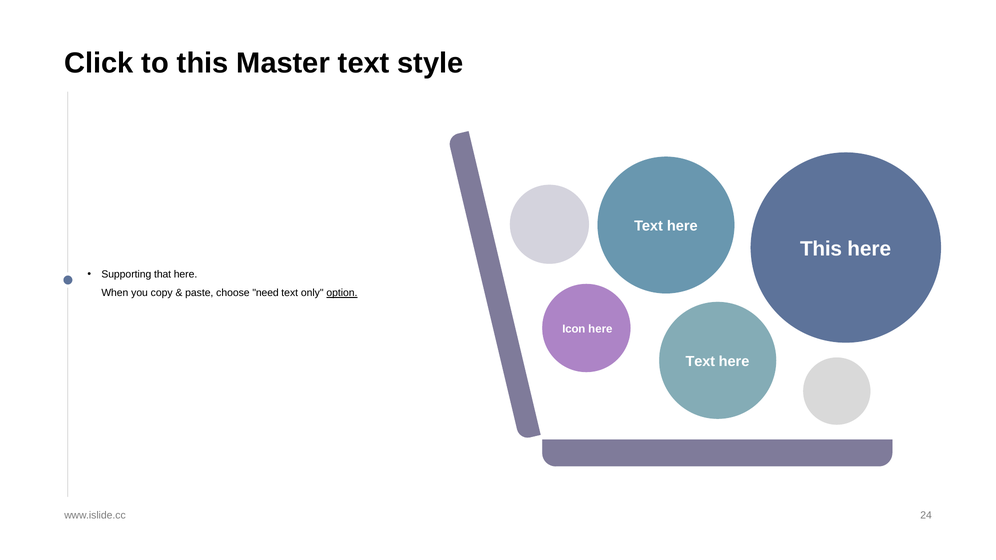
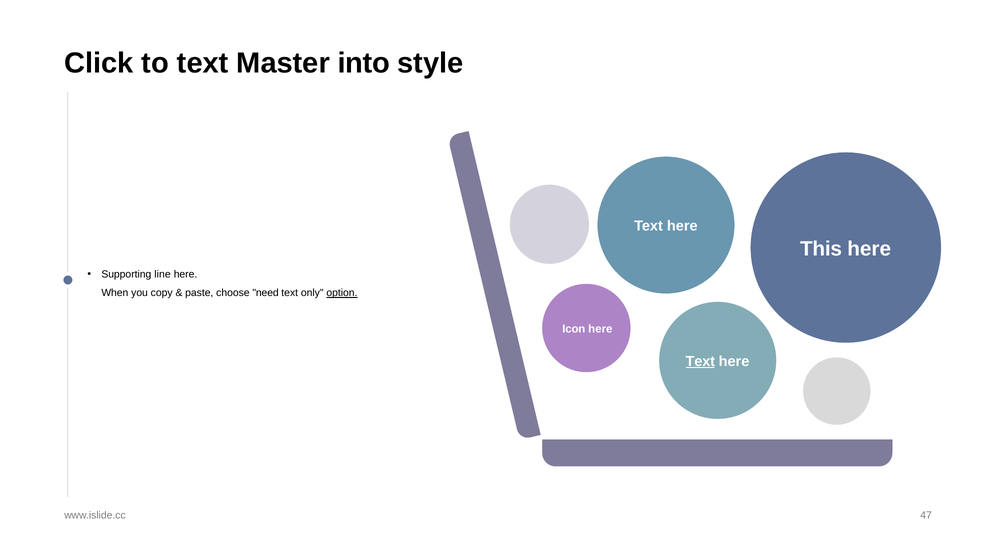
to this: this -> text (203, 63)
Master text: text -> into (364, 63)
that: that -> line (163, 275)
Text underline: none -> present (700, 362)
24: 24 -> 47 (926, 515)
